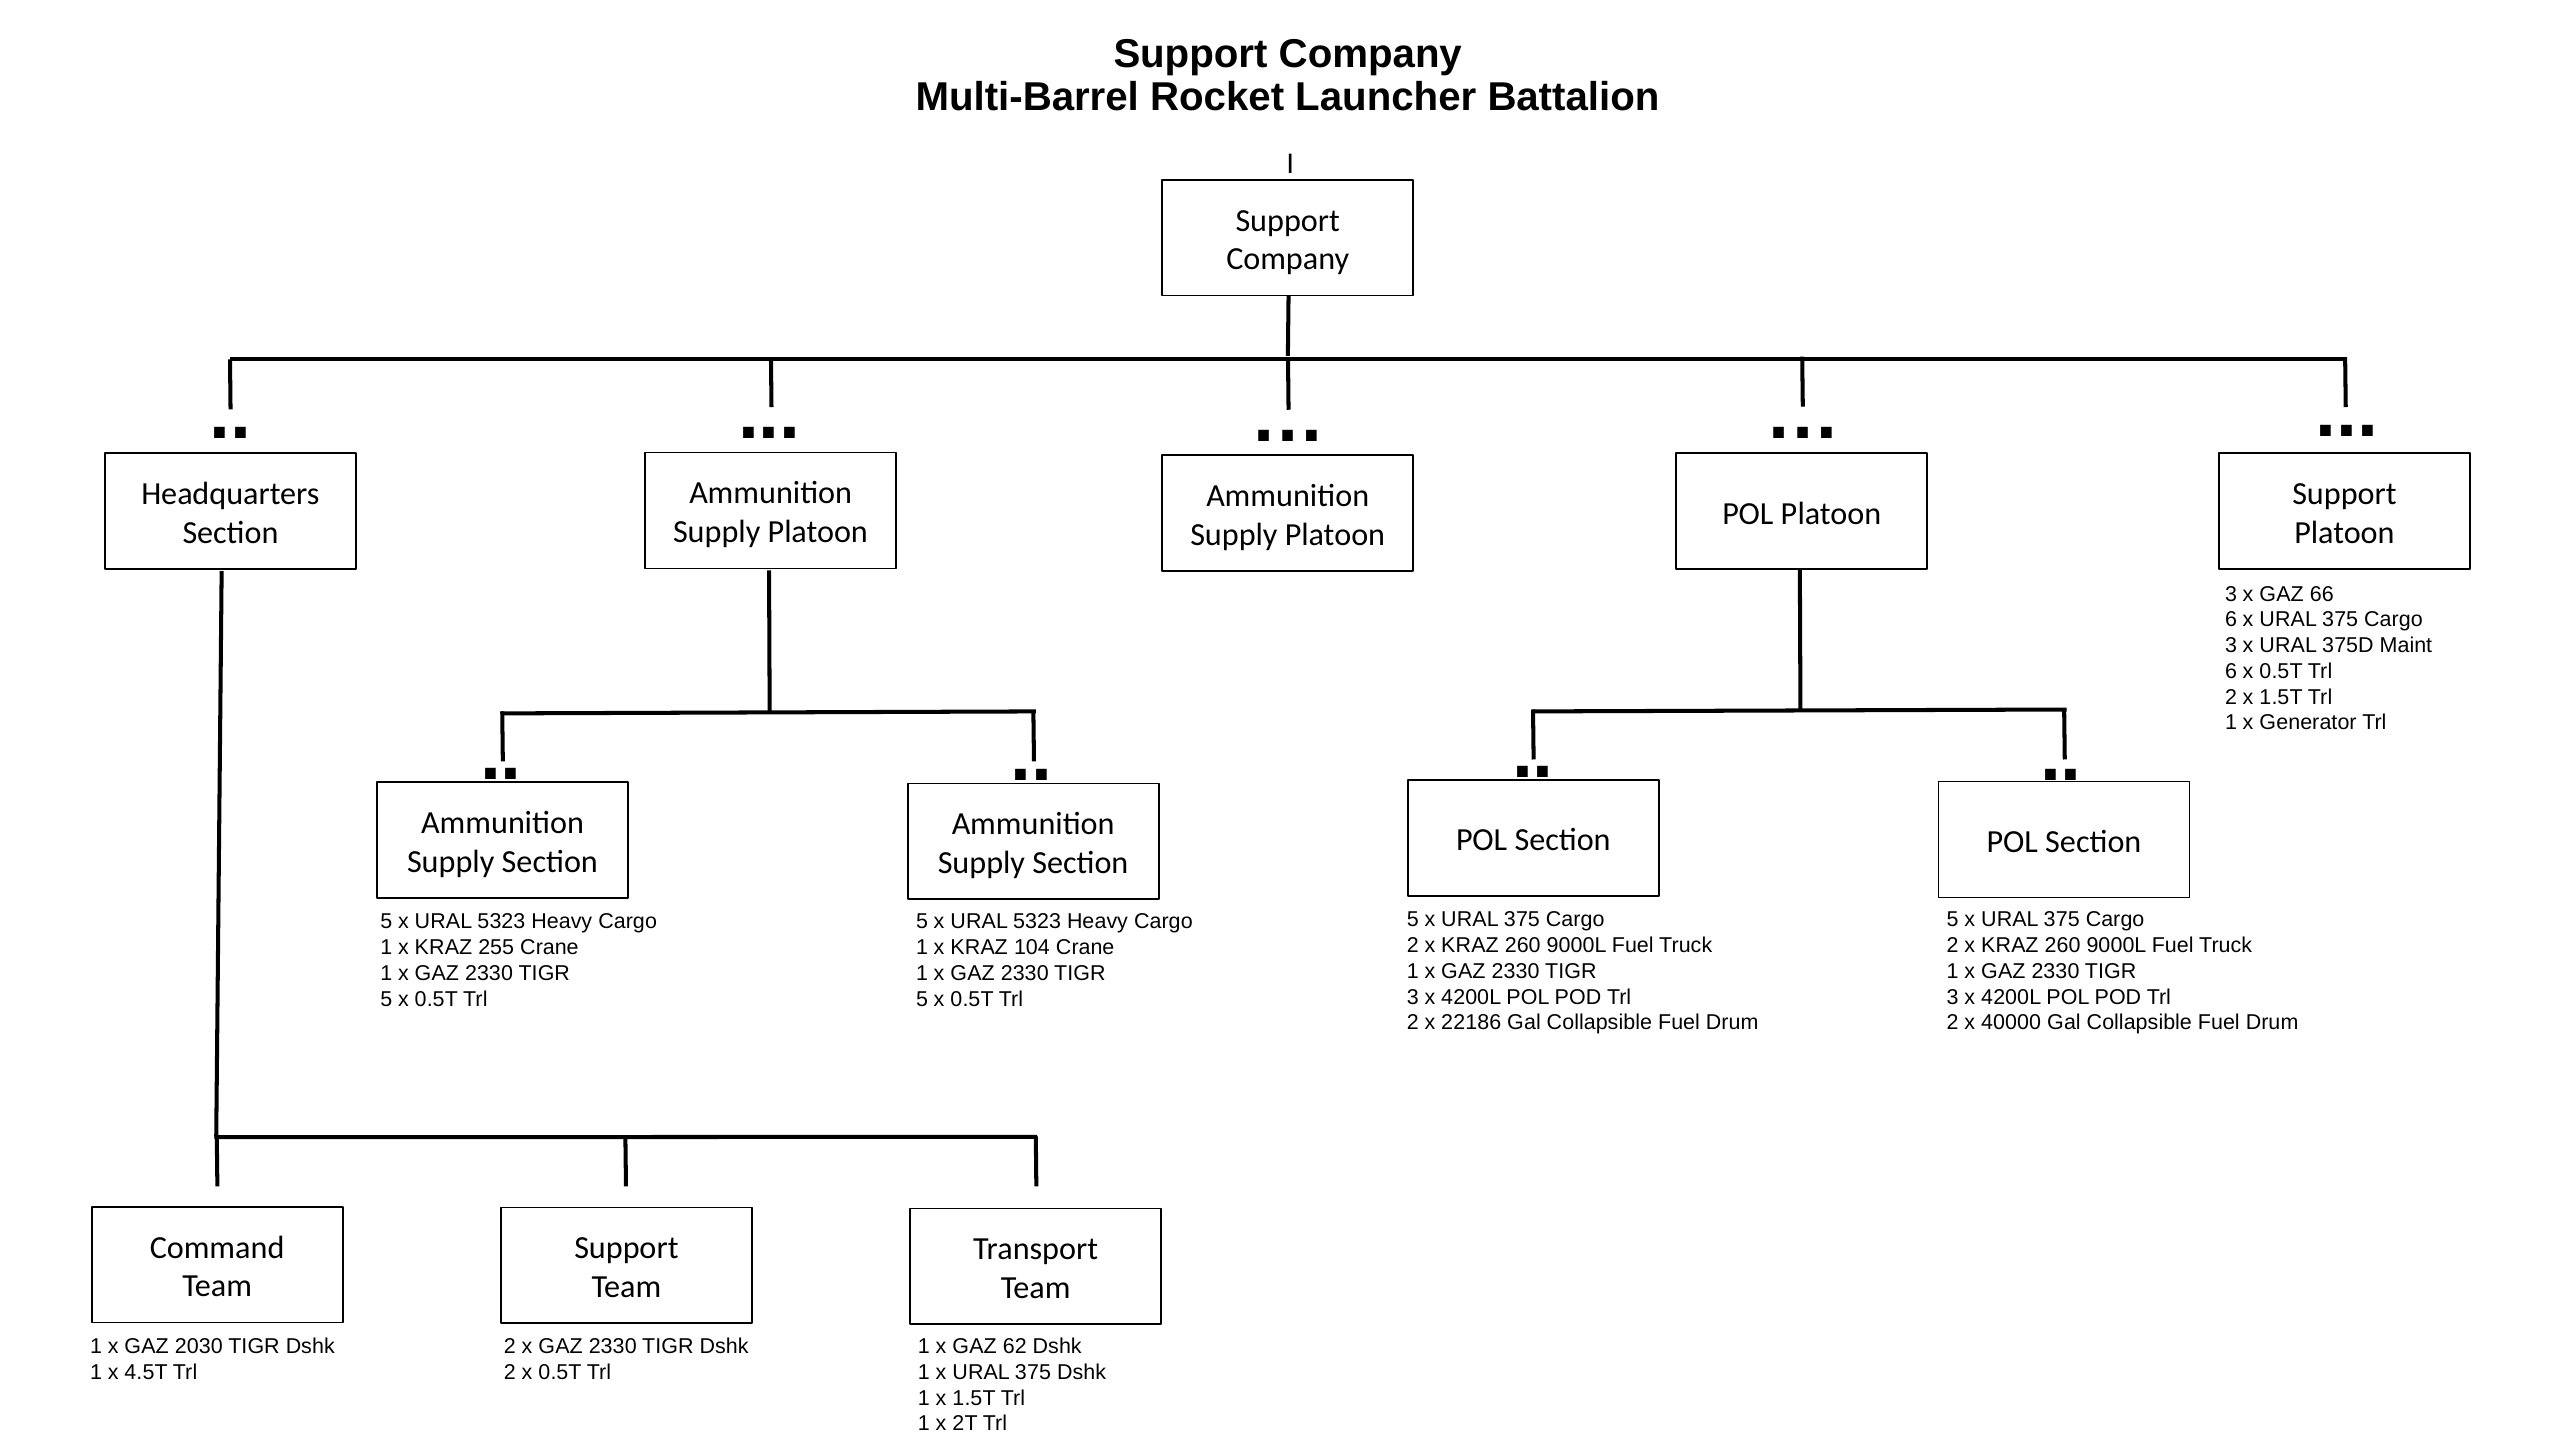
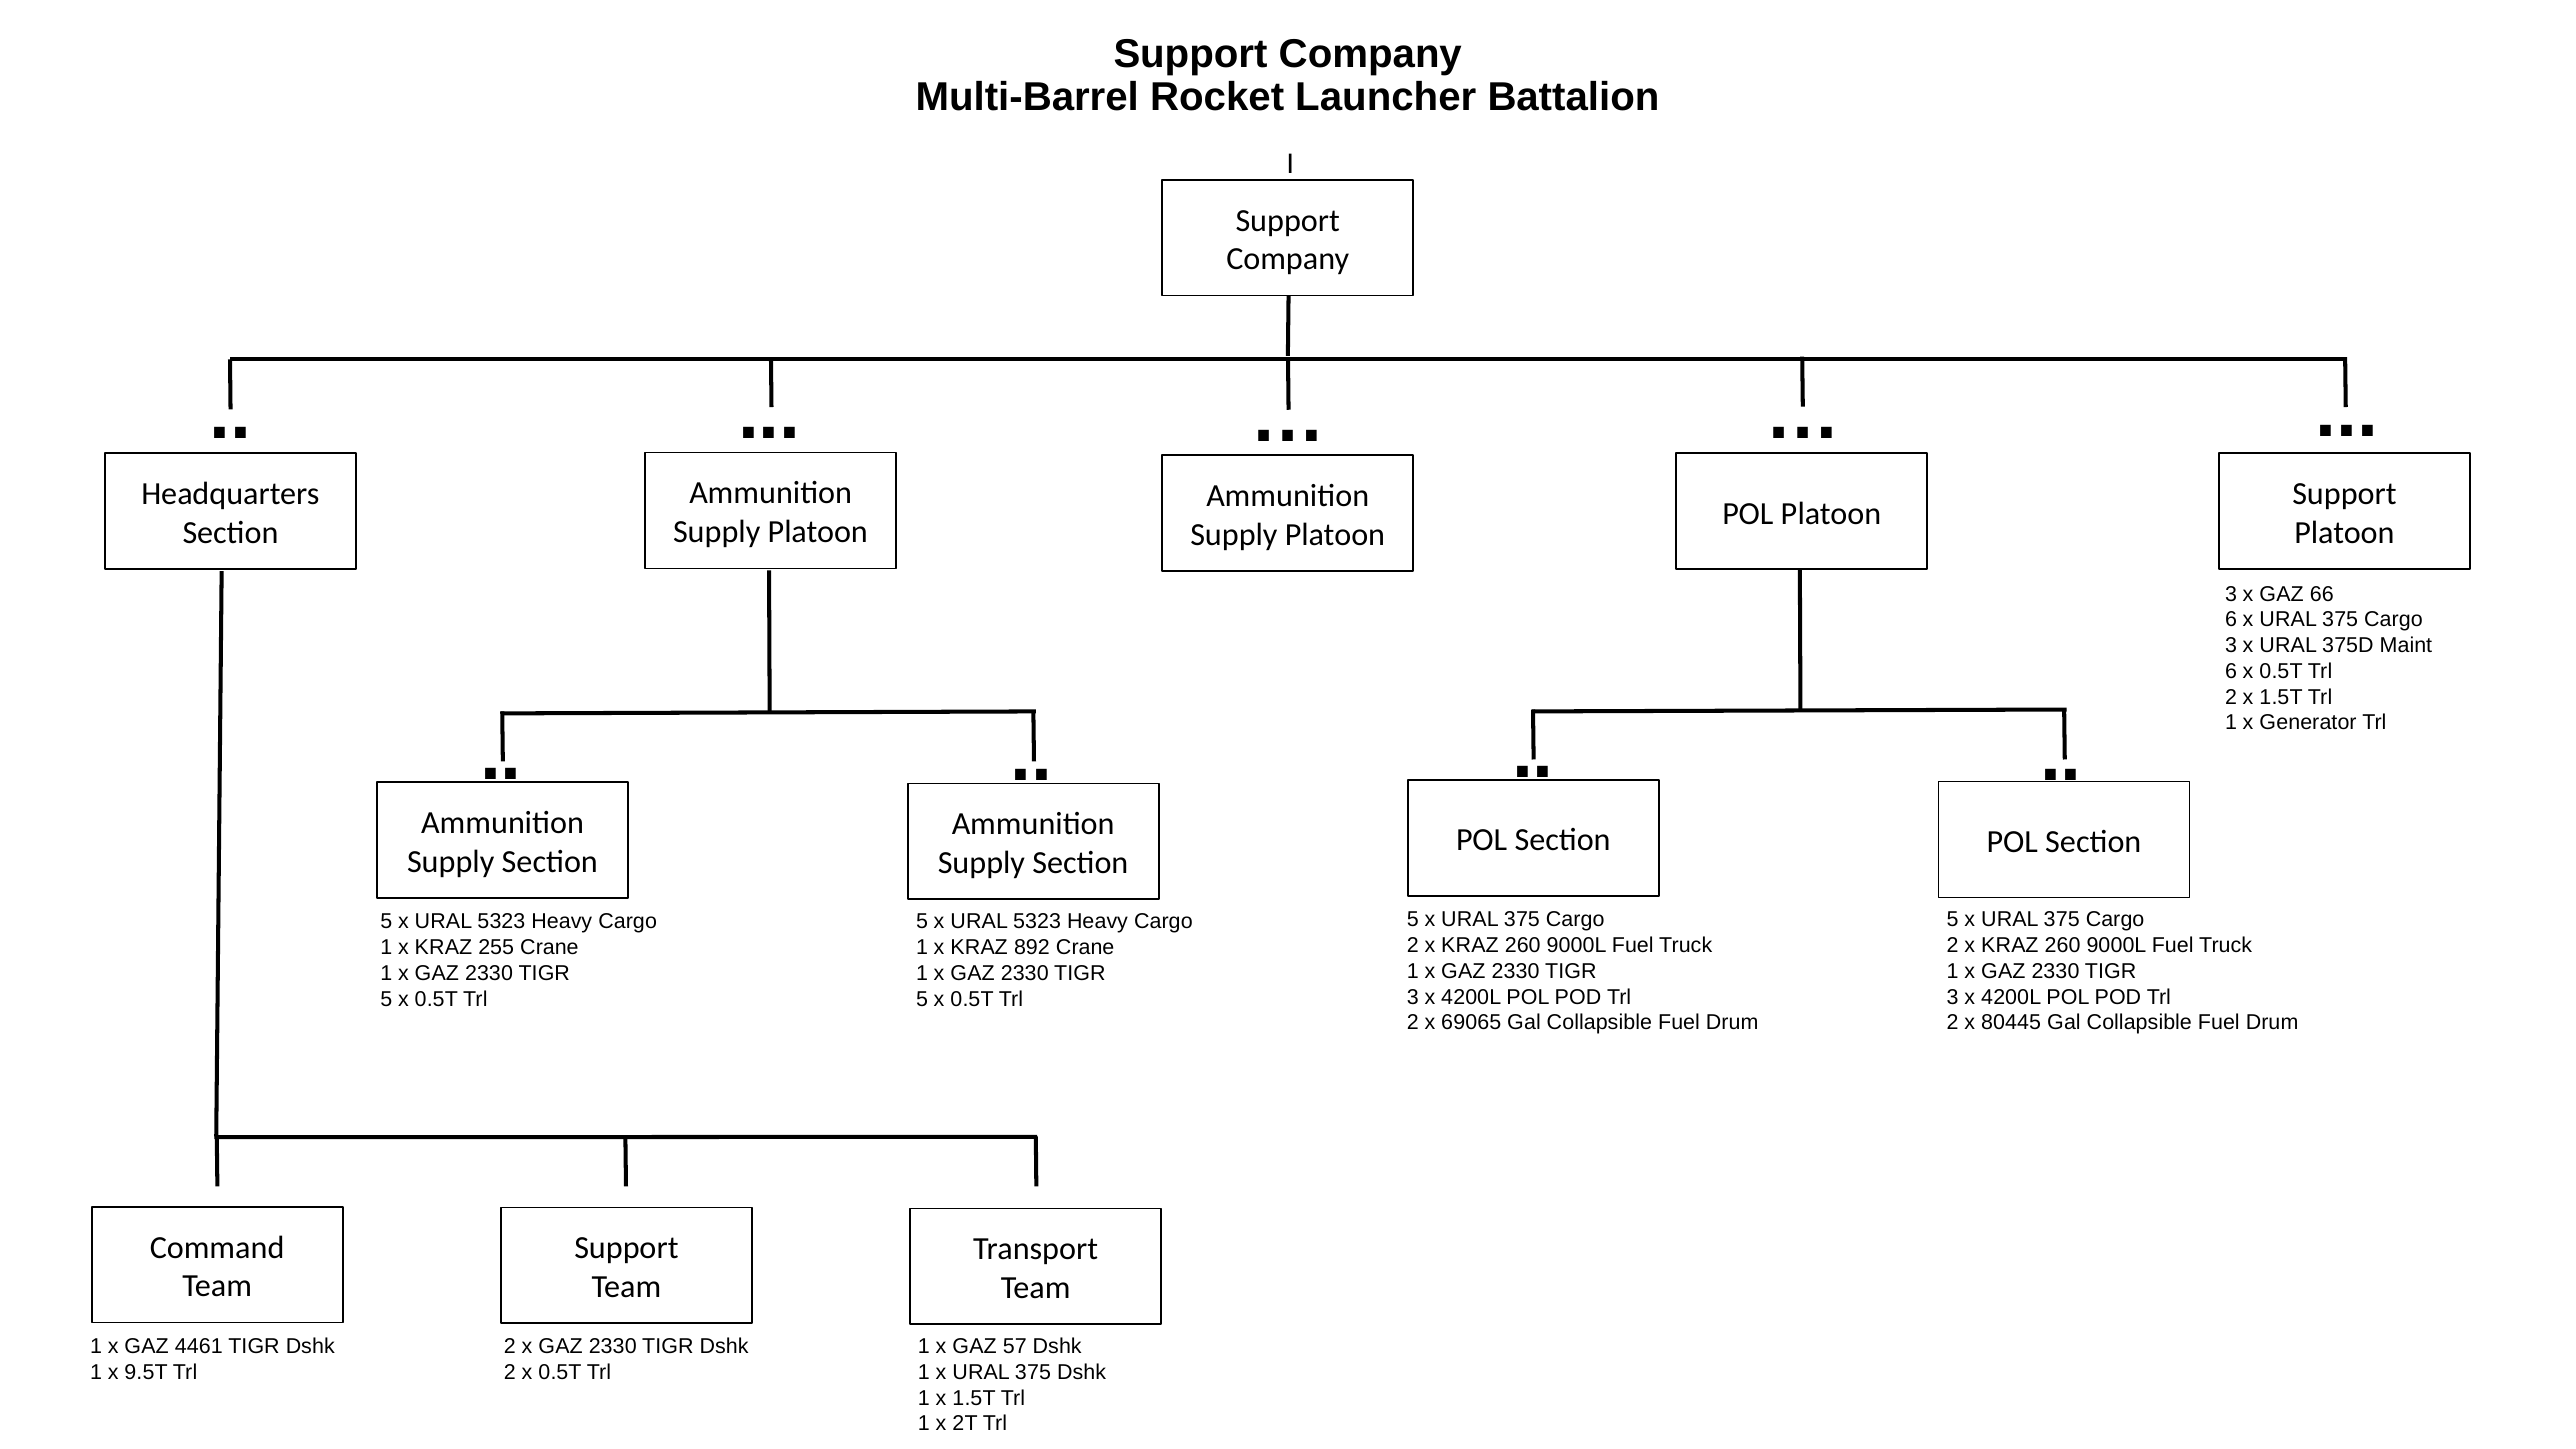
104: 104 -> 892 (1032, 948)
22186: 22186 -> 69065 (1471, 1023)
40000: 40000 -> 80445 (2011, 1023)
2030: 2030 -> 4461 (199, 1347)
62: 62 -> 57 (1015, 1347)
4.5T: 4.5T -> 9.5T (146, 1372)
